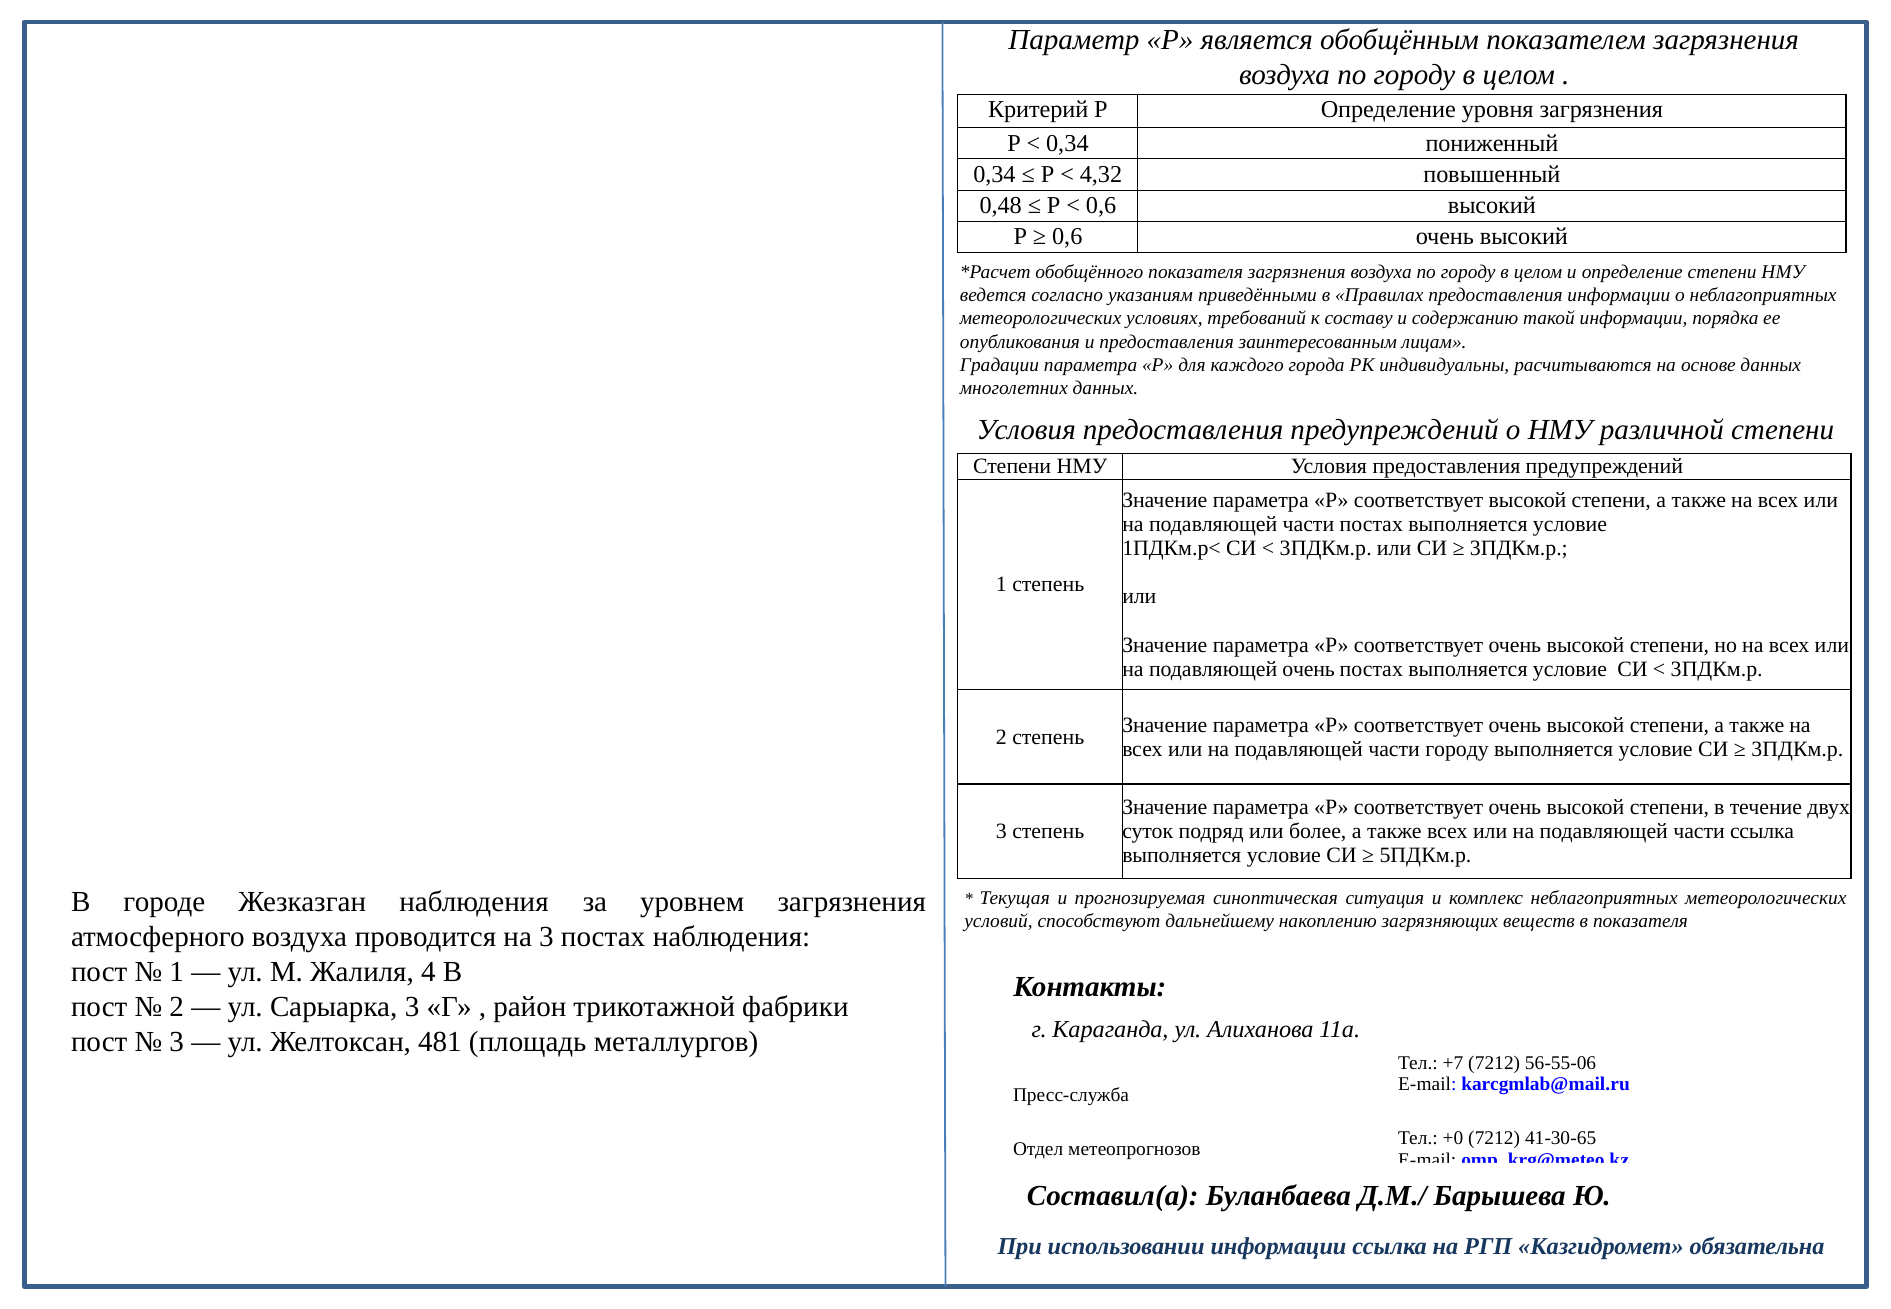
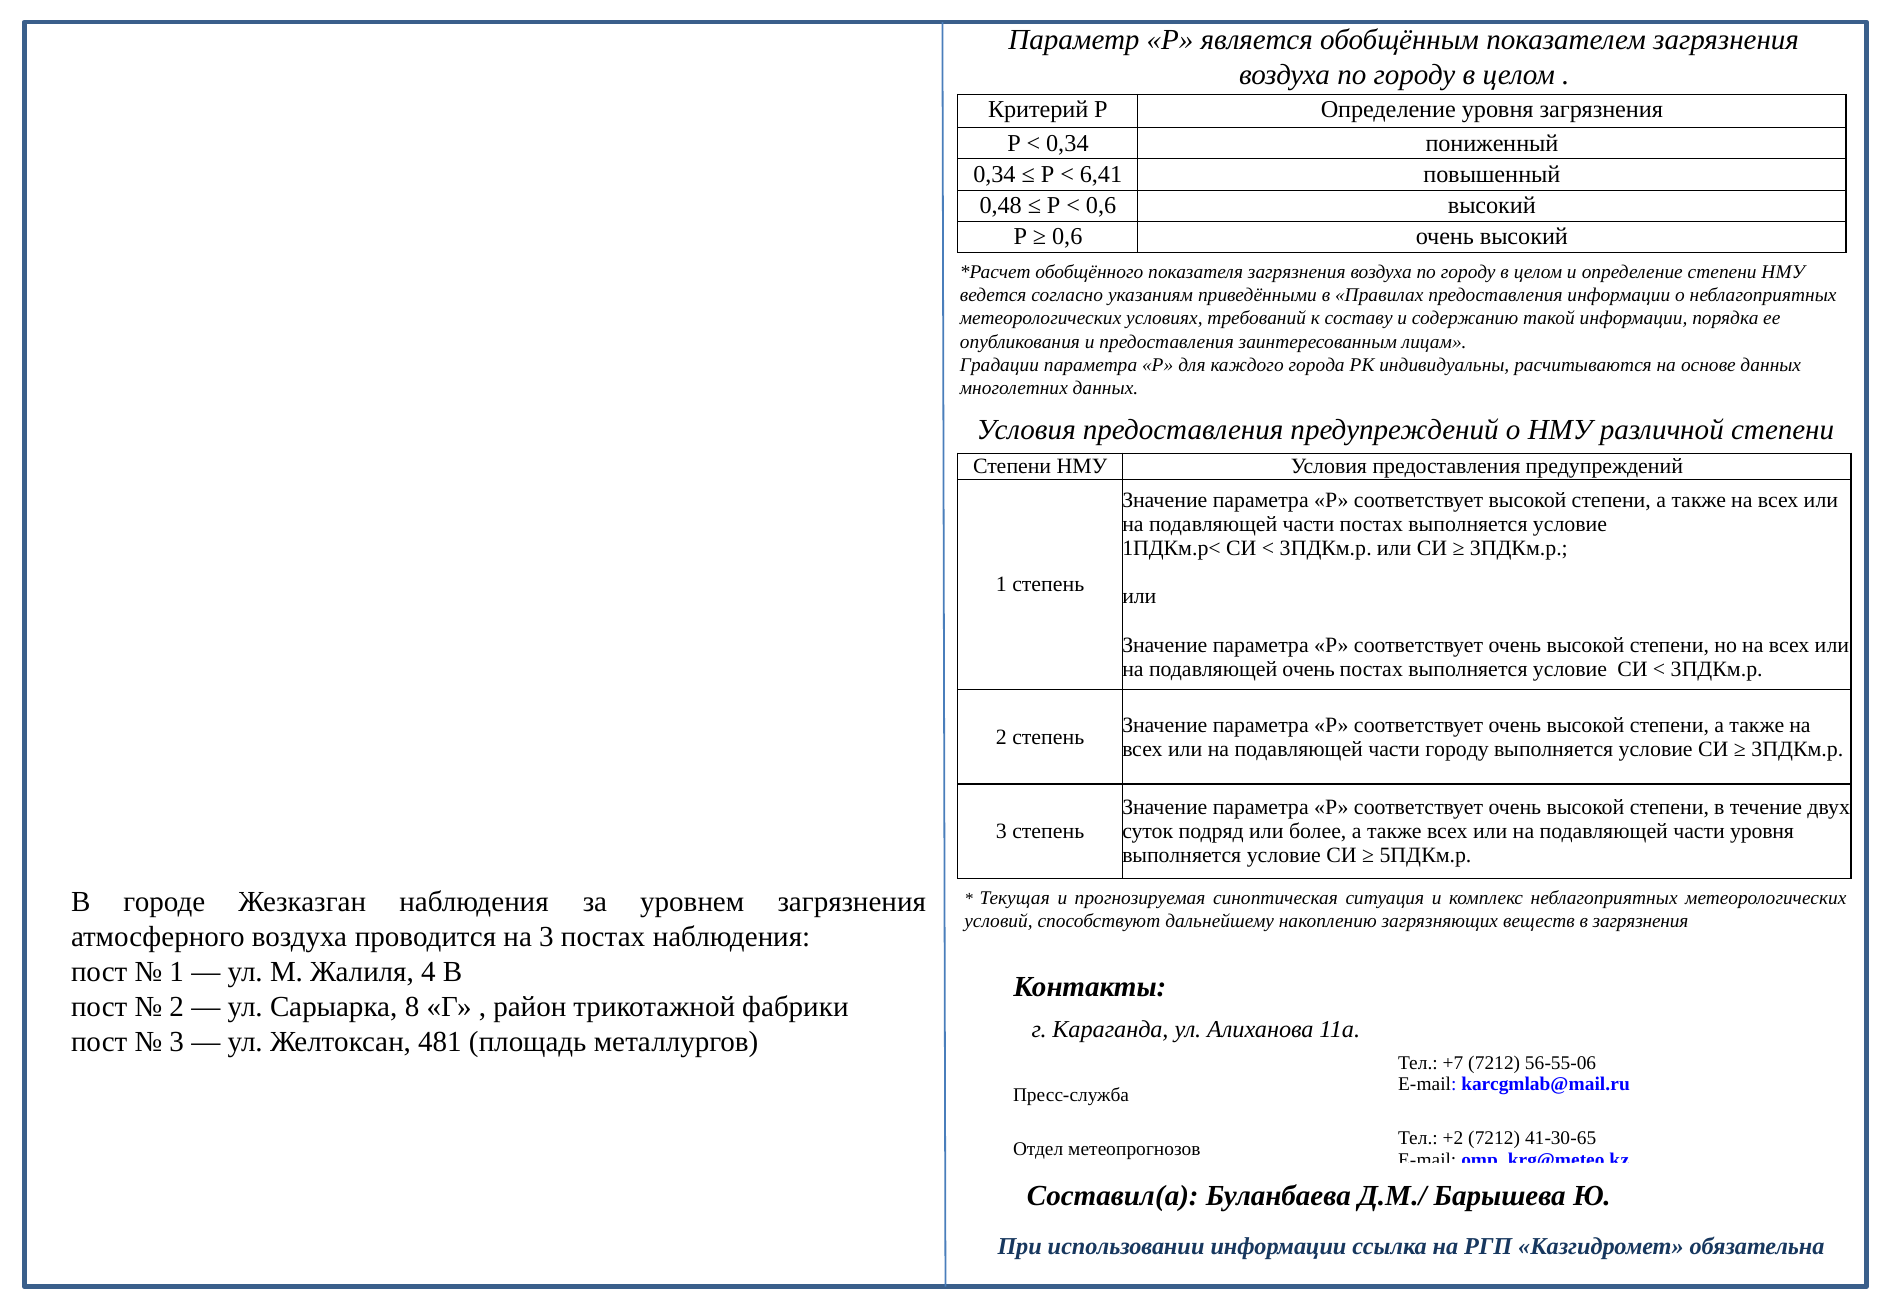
4,32: 4,32 -> 6,41 (1101, 174)
части ссылка: ссылка -> уровня (1762, 832)
в показателя: показателя -> загрязнения (1641, 922)
Сарыарка 3: 3 -> 8 (412, 1007)
+0: +0 -> +2 (1453, 1139)
